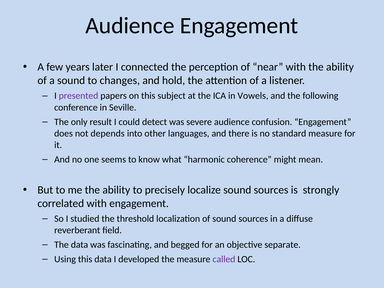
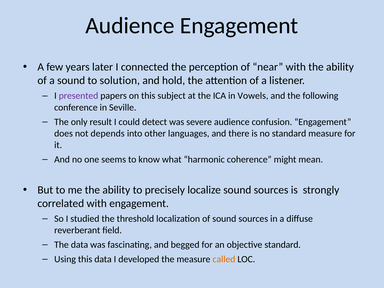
changes: changes -> solution (120, 80)
objective separate: separate -> standard (283, 245)
called colour: purple -> orange (224, 259)
